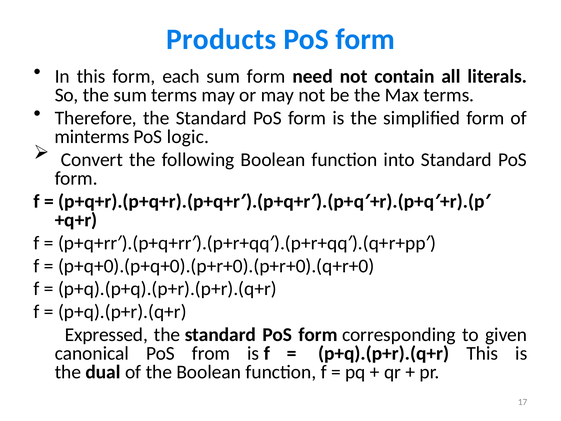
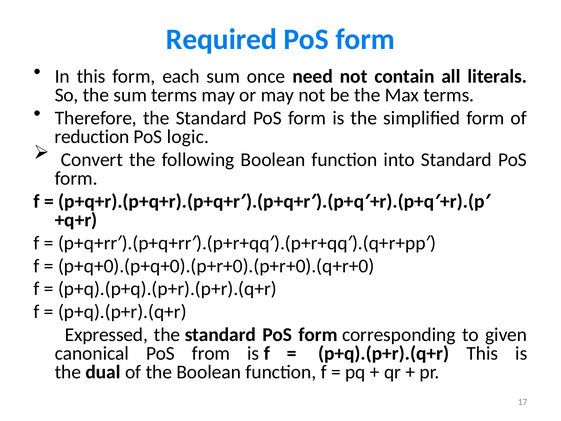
Products: Products -> Required (221, 39)
sum form: form -> once (266, 76)
minterms: minterms -> reduction (92, 137)
